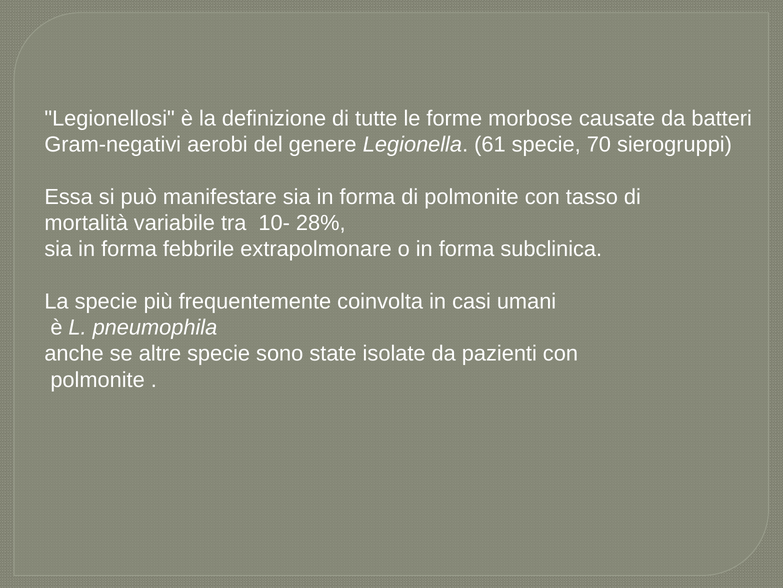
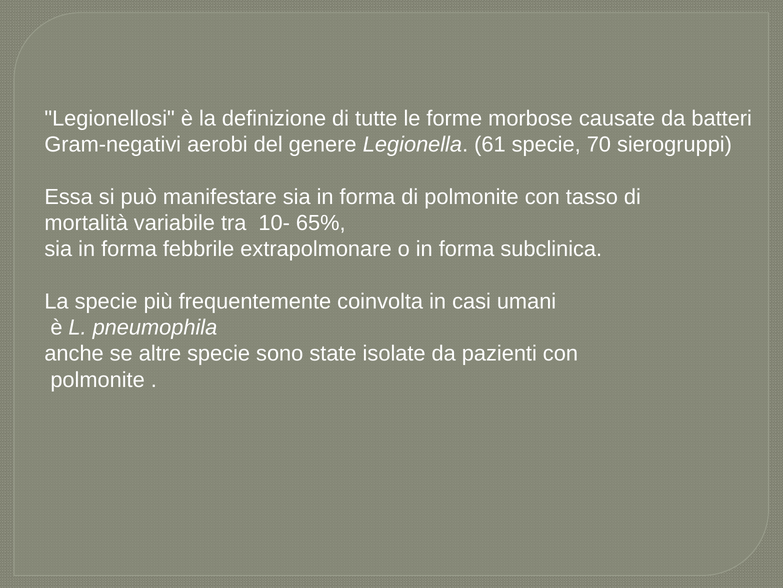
28%: 28% -> 65% (321, 223)
